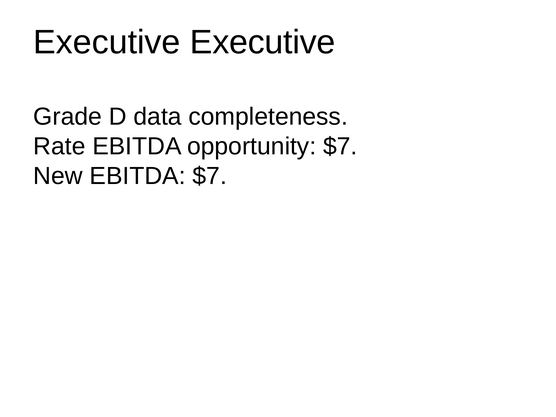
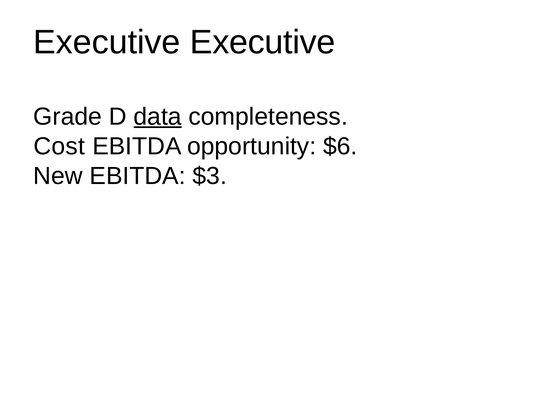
data underline: none -> present (158, 117)
Rate: Rate -> Cost (59, 146)
opportunity $7: $7 -> $6 (340, 146)
EBITDA $7: $7 -> $3 (210, 176)
